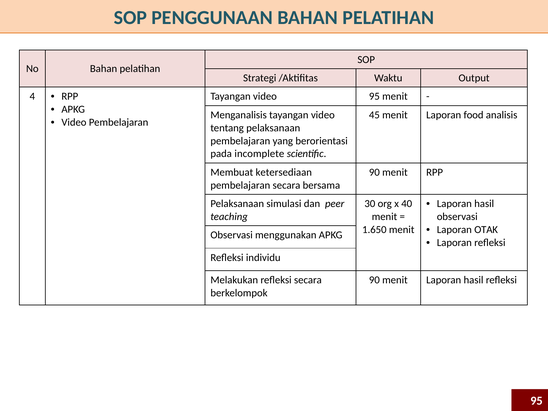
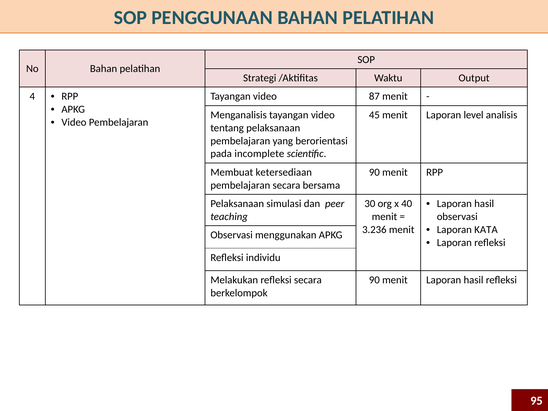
video 95: 95 -> 87 (374, 96)
food: food -> level (474, 115)
OTAK: OTAK -> KATA (486, 230)
1.650: 1.650 -> 3.236 (374, 230)
